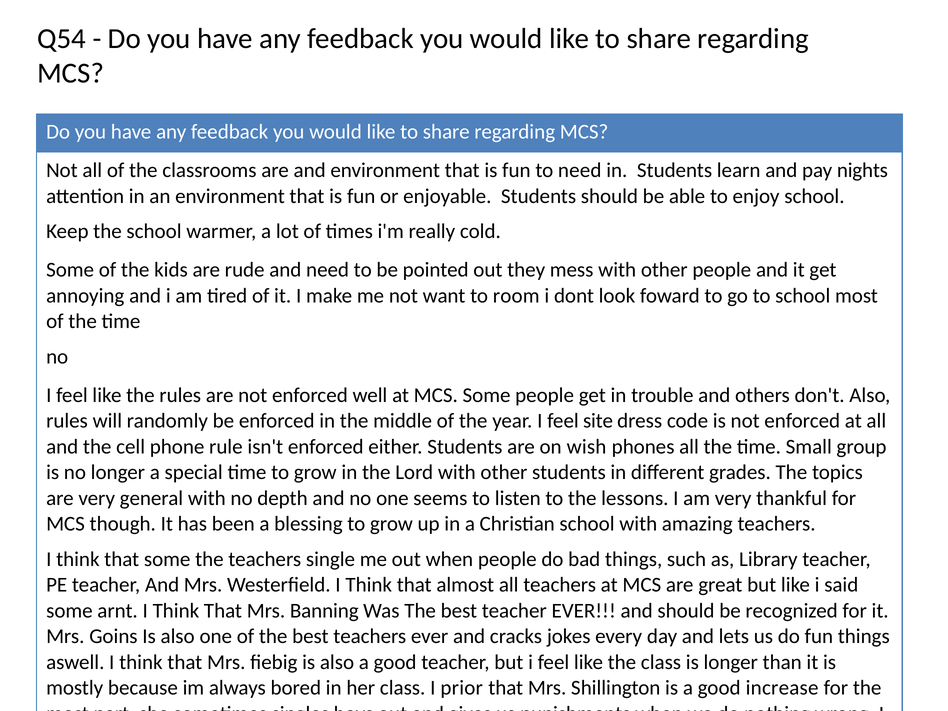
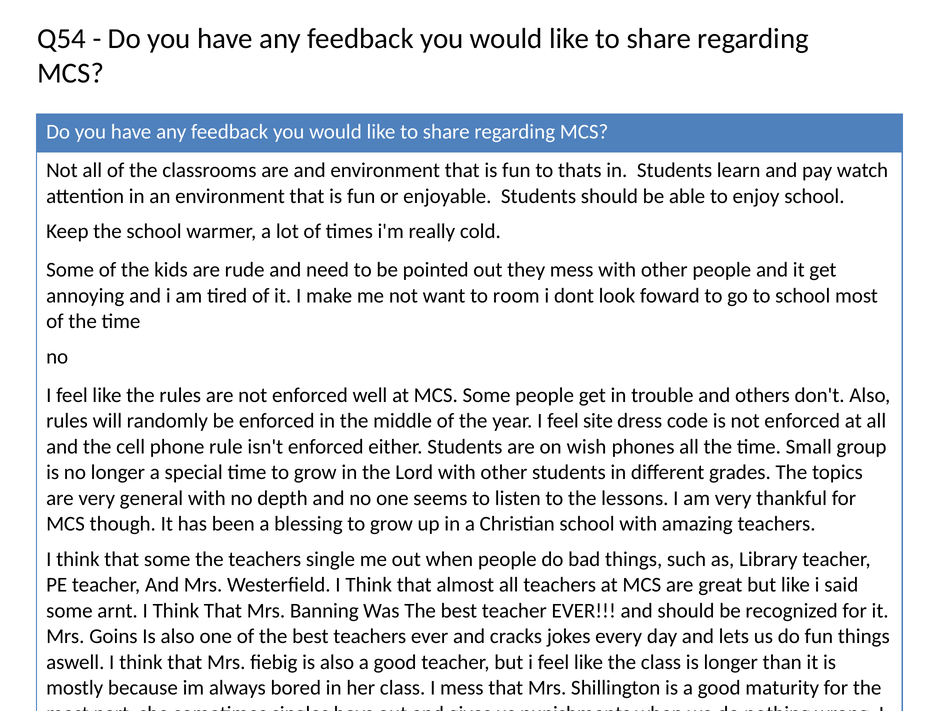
to need: need -> thats (580, 170)
nights: nights -> watch (862, 170)
I prior: prior -> mess (462, 688)
increase: increase -> maturity (782, 688)
